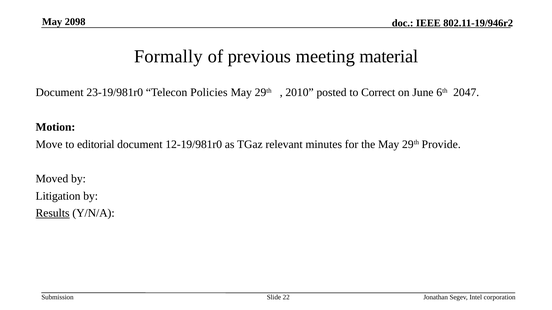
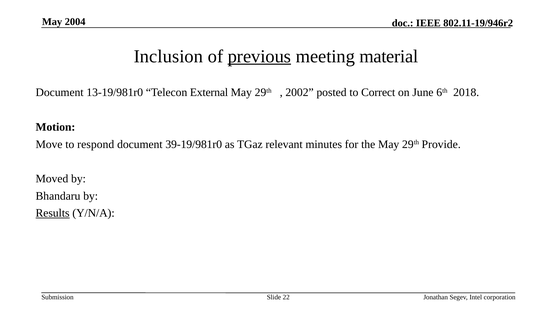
2098: 2098 -> 2004 (75, 22)
Formally: Formally -> Inclusion (168, 56)
previous underline: none -> present (259, 56)
23-19/981r0: 23-19/981r0 -> 13-19/981r0 (115, 93)
Policies: Policies -> External (209, 93)
2010: 2010 -> 2002 (300, 93)
2047: 2047 -> 2018 (466, 93)
editorial: editorial -> respond (96, 144)
12-19/981r0: 12-19/981r0 -> 39-19/981r0 (194, 144)
Litigation: Litigation -> Bhandaru (58, 196)
